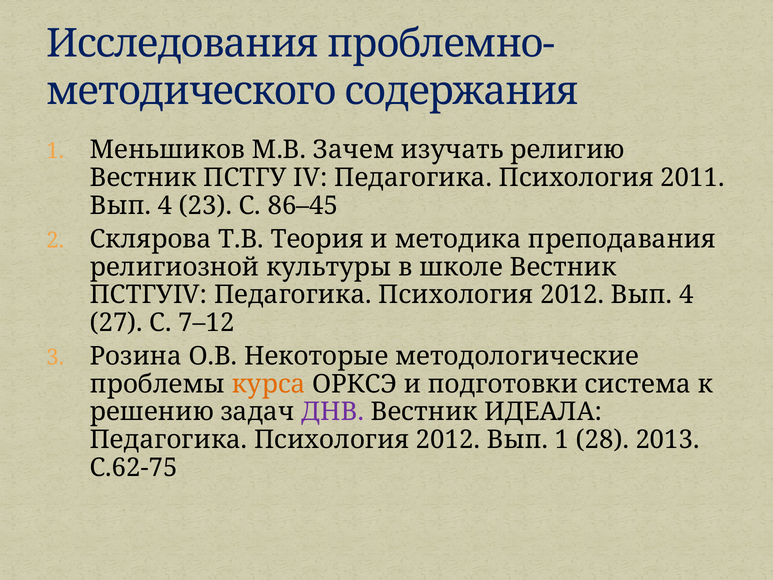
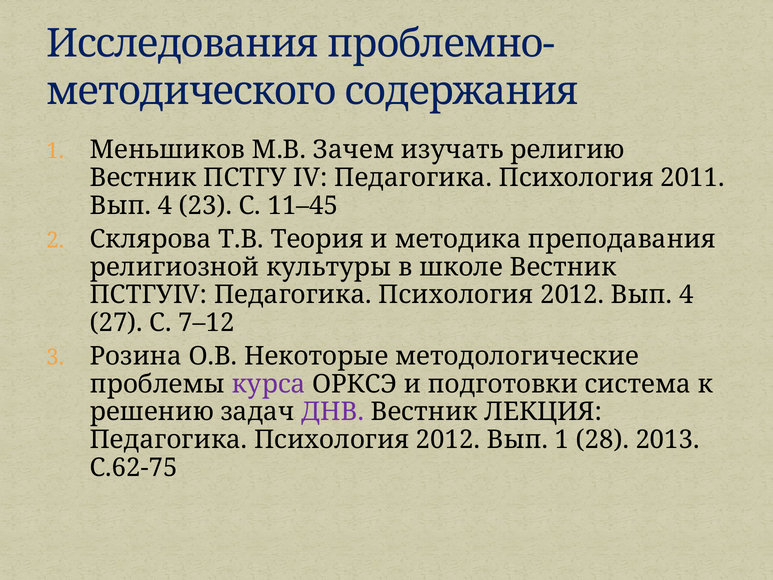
86–45: 86–45 -> 11–45 (303, 206)
курса colour: orange -> purple (269, 384)
ИДЕАЛА: ИДЕАЛА -> ЛЕКЦИЯ (543, 412)
